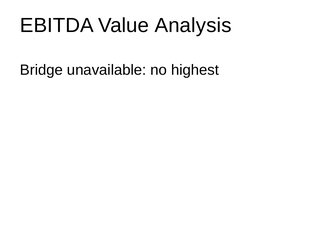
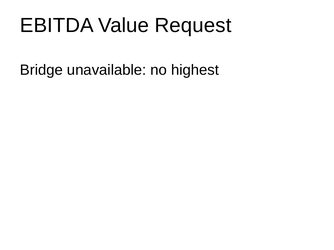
Analysis: Analysis -> Request (193, 25)
